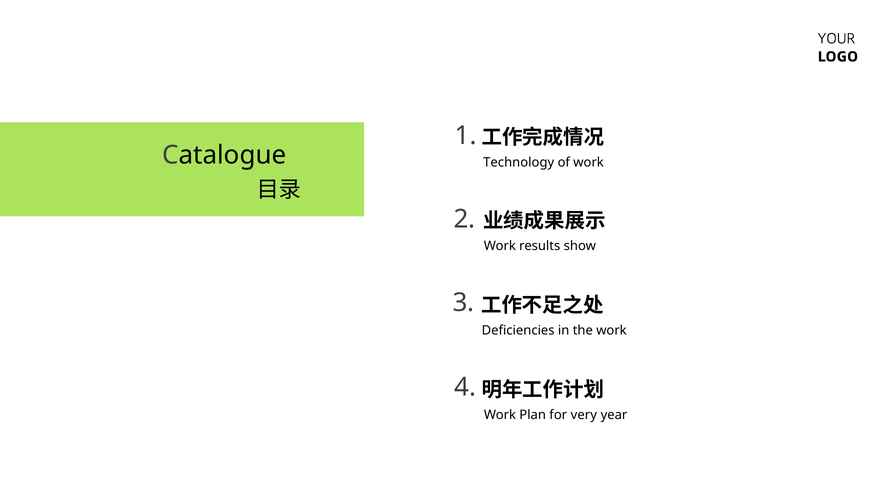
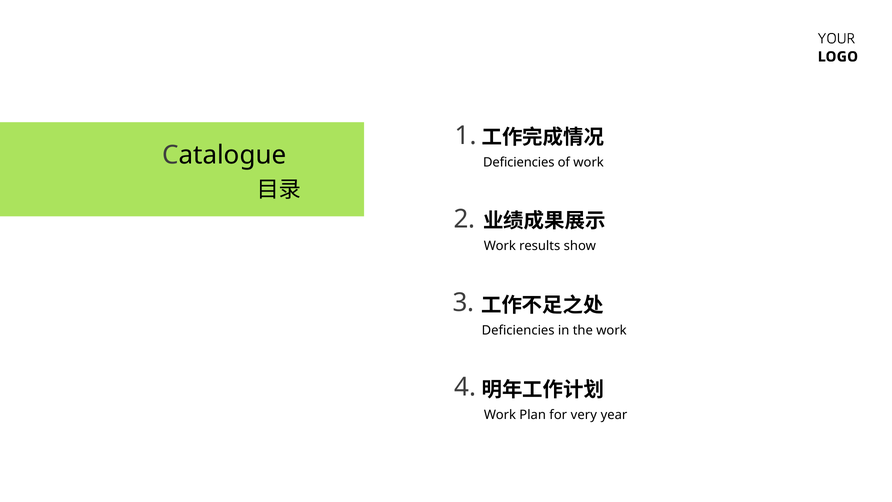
Technology: Technology -> Deficiencies (519, 162)
